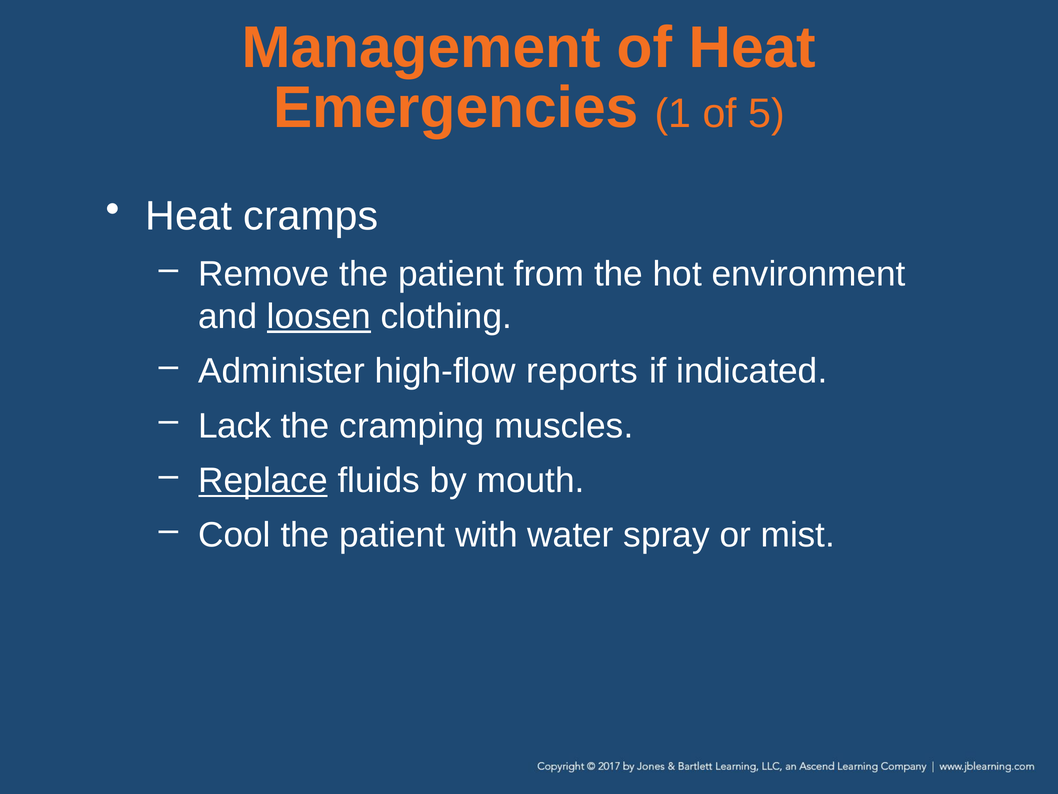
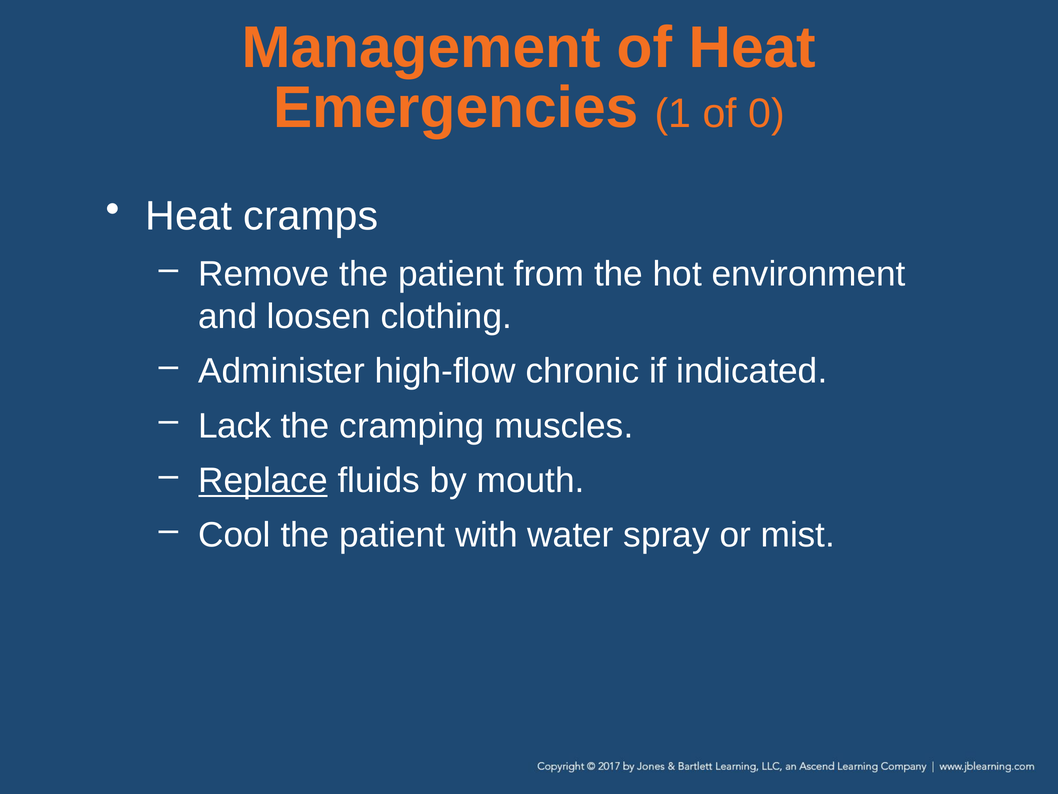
5: 5 -> 0 (766, 114)
loosen underline: present -> none (319, 316)
reports: reports -> chronic (582, 371)
